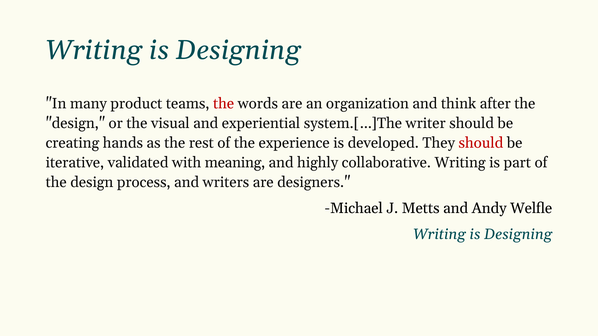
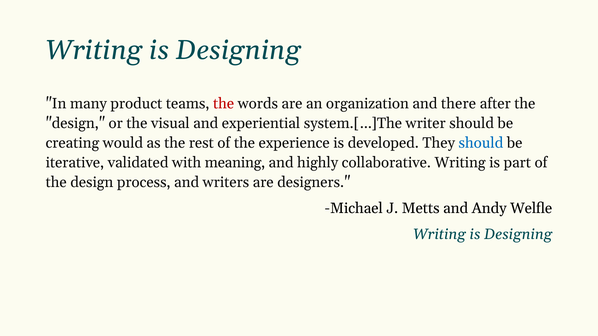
think: think -> there (458, 104)
hands: hands -> would (123, 143)
should colour: red -> blue (481, 143)
